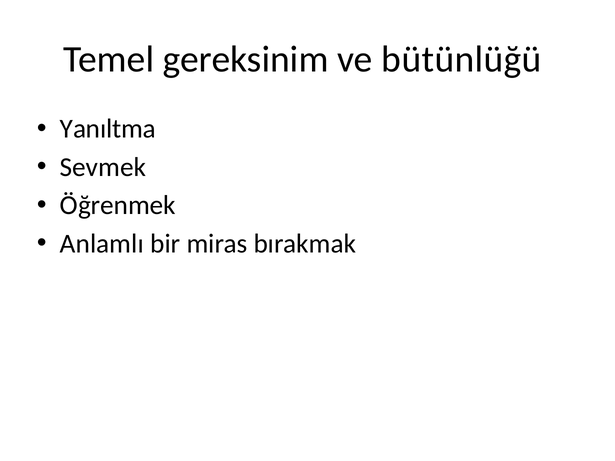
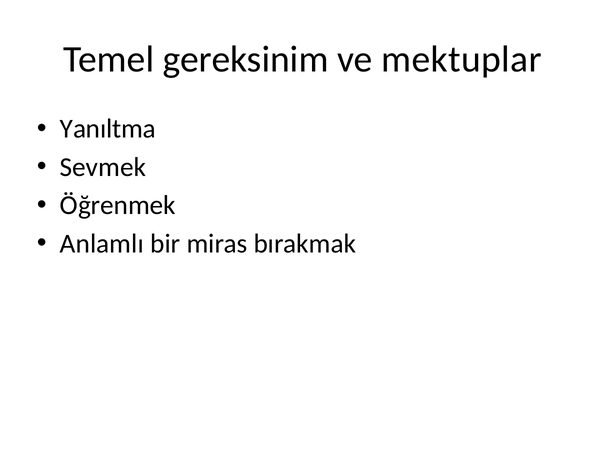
bütünlüğü: bütünlüğü -> mektuplar (462, 60)
